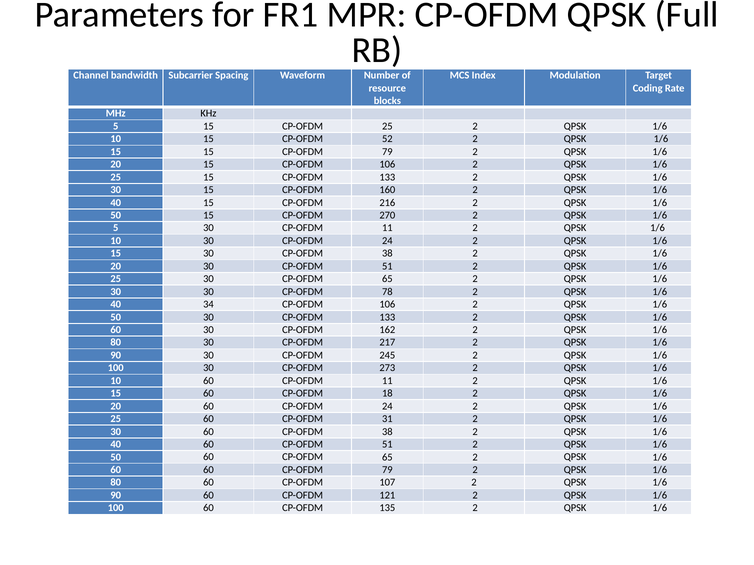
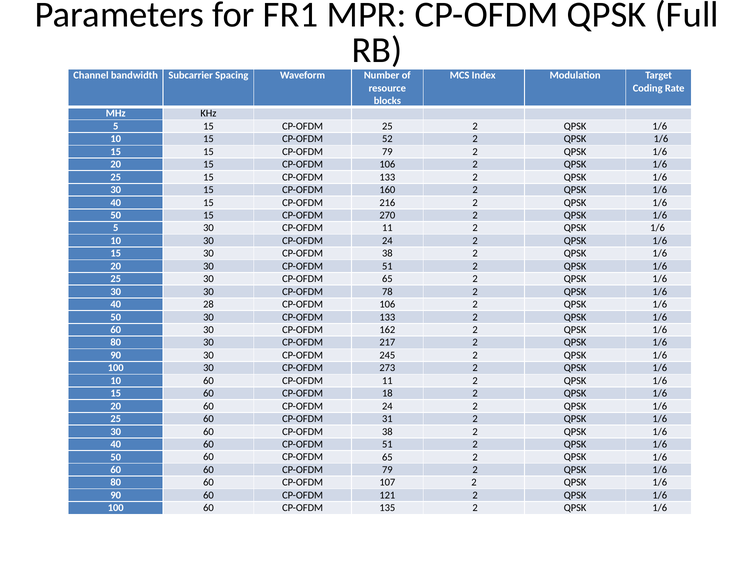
34: 34 -> 28 (208, 305)
